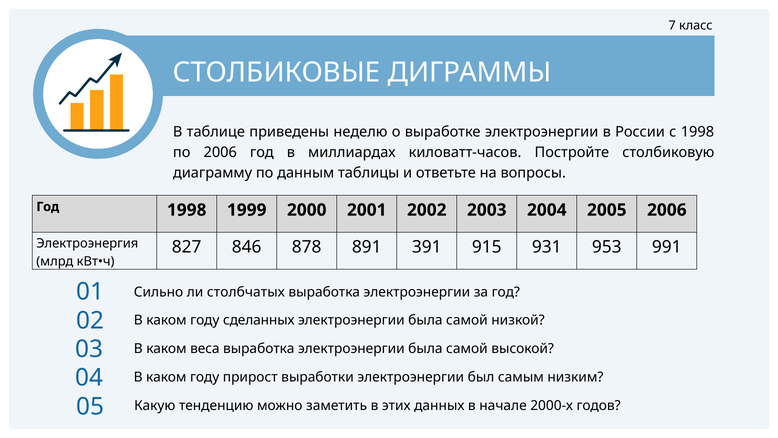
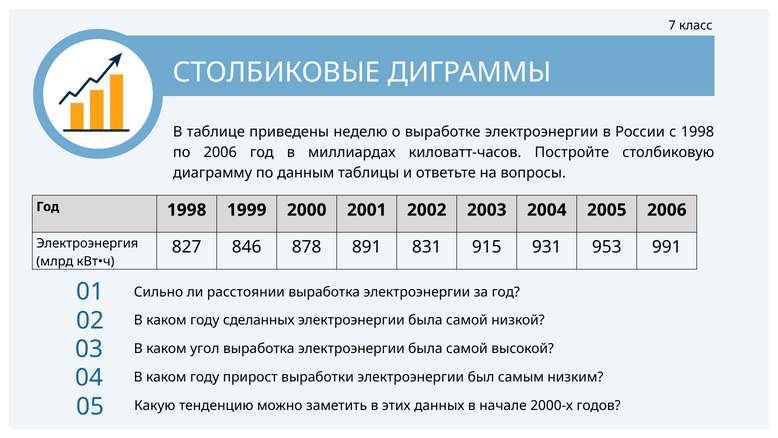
391: 391 -> 831 (427, 247)
столбчатых: столбчатых -> расстоянии (246, 292)
веса: веса -> угол (205, 349)
